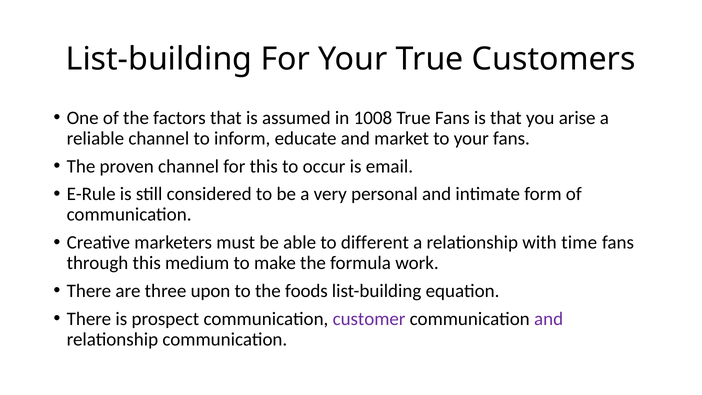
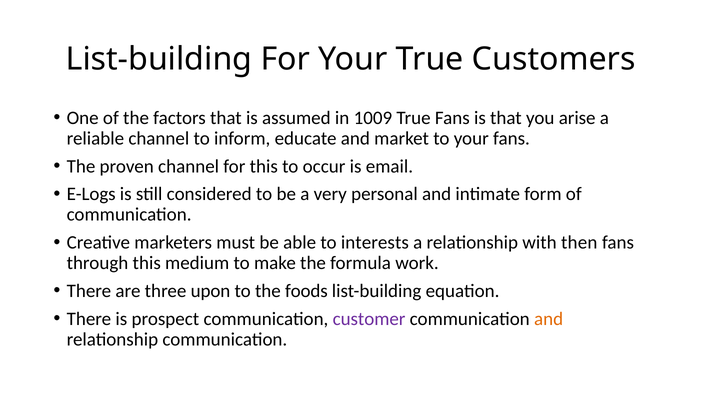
1008: 1008 -> 1009 (373, 118)
E-Rule: E-Rule -> E-Logs (91, 194)
different: different -> interests (375, 242)
time: time -> then (579, 242)
and colour: purple -> orange (549, 319)
